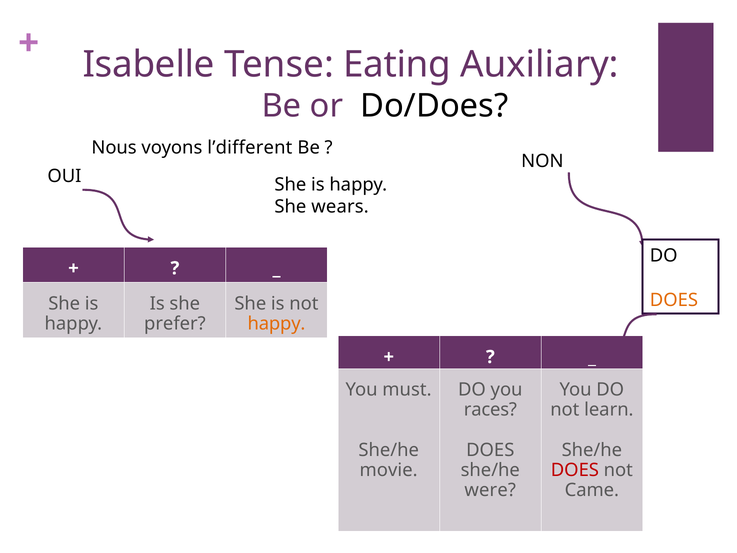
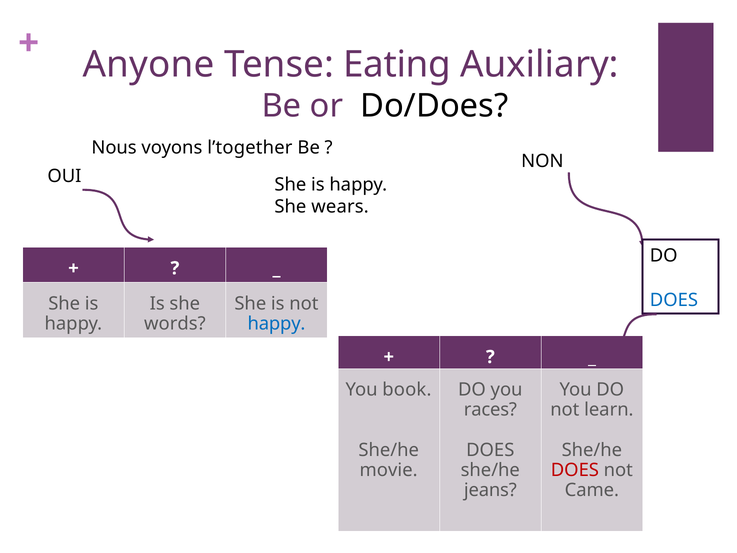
Isabelle: Isabelle -> Anyone (148, 65)
l’different: l’different -> l’together (250, 148)
DOES colour: orange -> blue (674, 300)
prefer: prefer -> words (175, 323)
happy colour: orange -> blue (277, 323)
must: must -> book (407, 390)
were: were -> jeans (490, 490)
